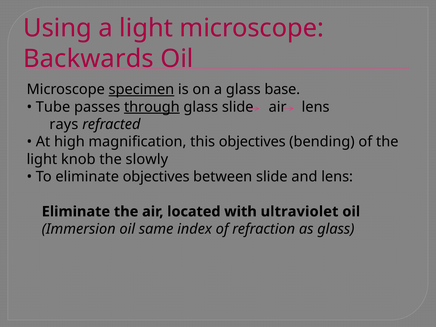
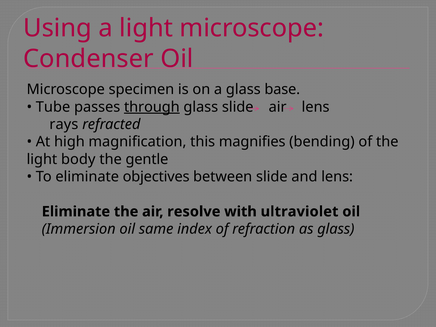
Backwards: Backwards -> Condenser (88, 59)
specimen underline: present -> none (141, 90)
this objectives: objectives -> magnifies (252, 142)
knob: knob -> body (78, 159)
slowly: slowly -> gentle (147, 159)
located: located -> resolve (194, 212)
